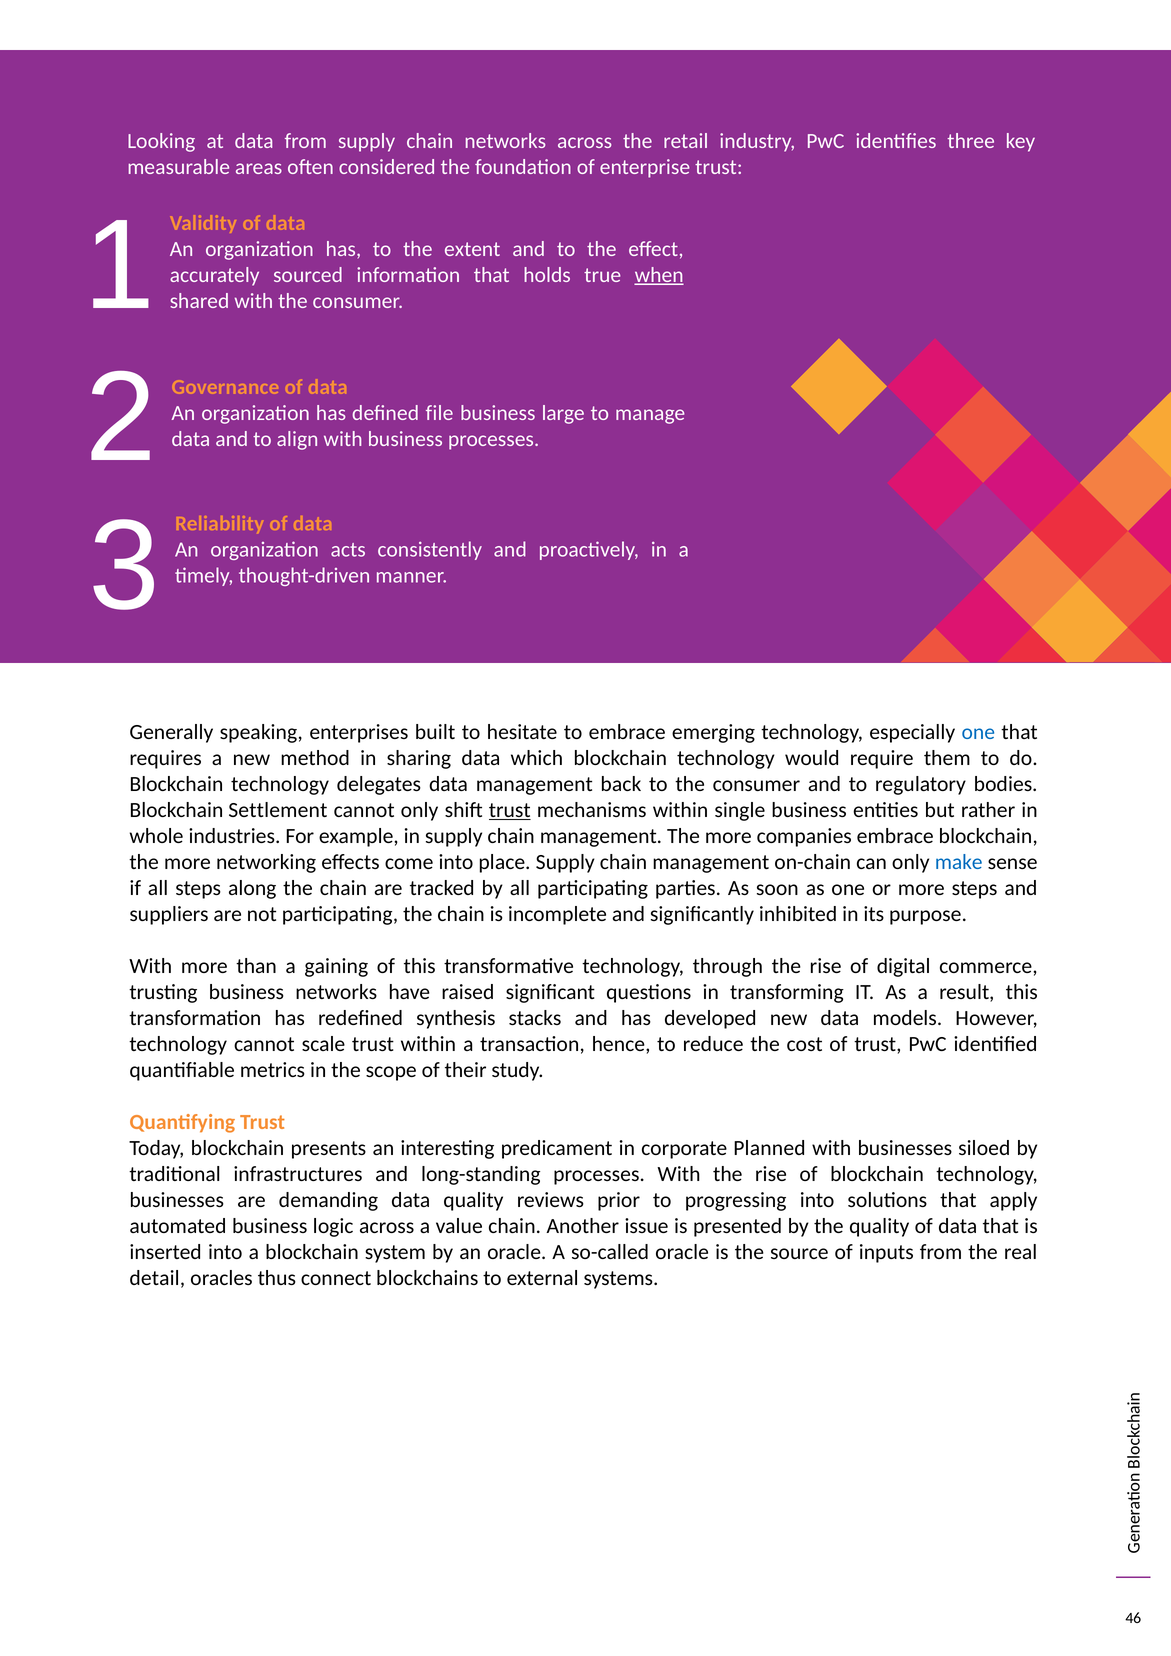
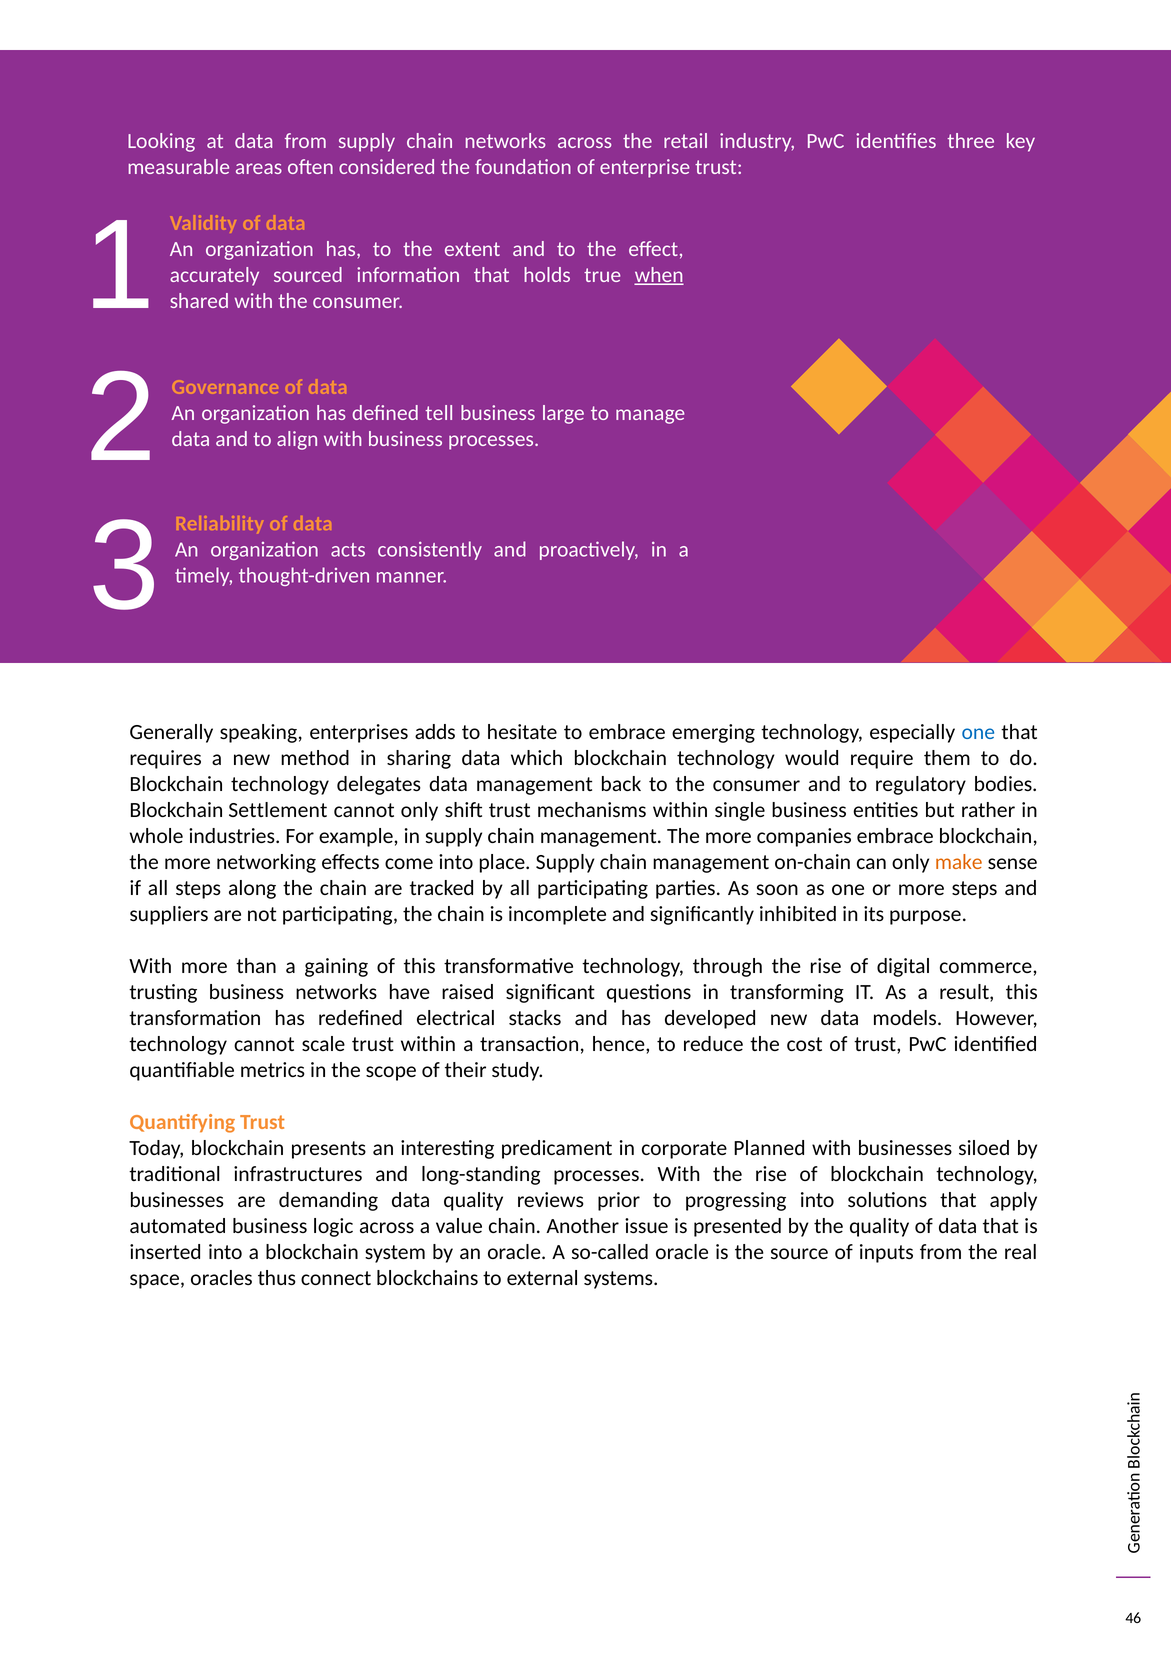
file: file -> tell (440, 413)
built: built -> adds (435, 732)
trust underline: present -> none (510, 810)
make colour: blue -> orange (959, 862)
synthesis: synthesis -> electrical (456, 1018)
detail: detail -> space (157, 1278)
